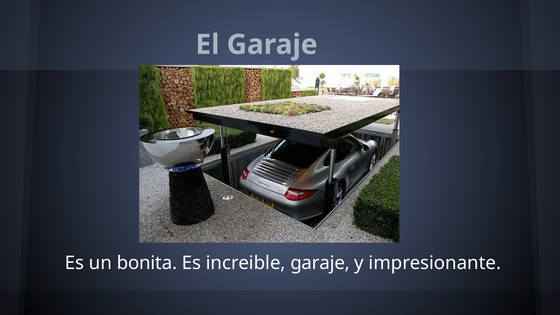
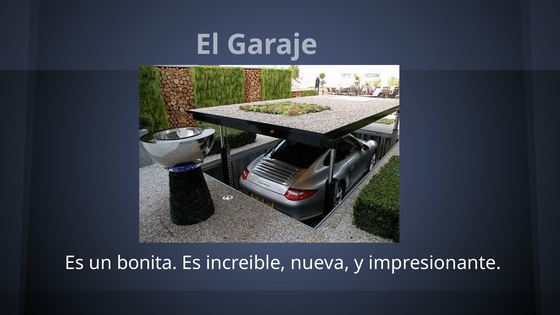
increible garaje: garaje -> nueva (320, 263)
